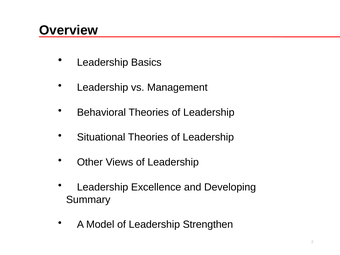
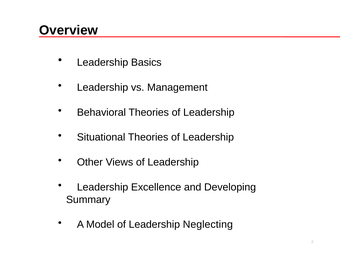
Strengthen: Strengthen -> Neglecting (208, 225)
